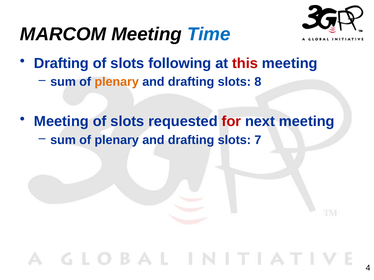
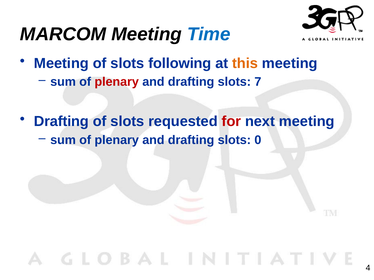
Drafting: Drafting -> Meeting (61, 63)
this colour: red -> orange (245, 63)
plenary colour: orange -> red (117, 82)
8: 8 -> 7 (258, 82)
Meeting: Meeting -> Drafting (61, 122)
7: 7 -> 0 (258, 140)
